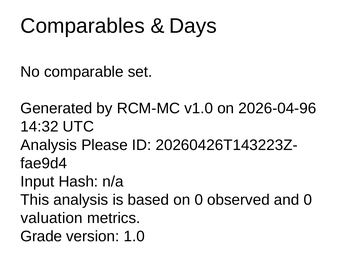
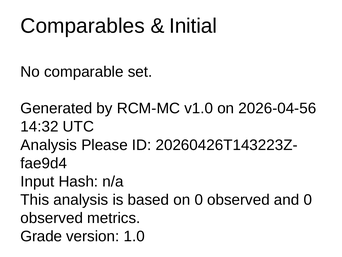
Days: Days -> Initial (193, 26)
2026-04-96: 2026-04-96 -> 2026-04-56 (277, 108)
valuation: valuation -> observed (52, 218)
